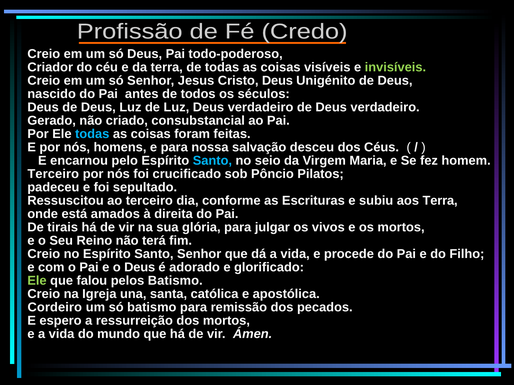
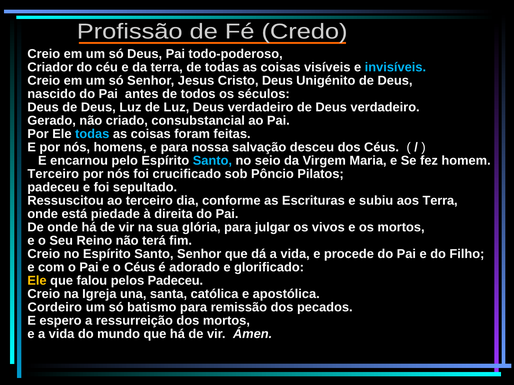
invisíveis colour: light green -> light blue (395, 67)
amados: amados -> piedade (115, 214)
De tirais: tirais -> onde (63, 228)
o Deus: Deus -> Céus (140, 268)
Ele colour: light green -> yellow (37, 281)
pelos Batismo: Batismo -> Padeceu (175, 281)
